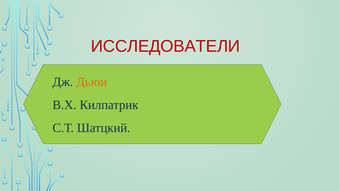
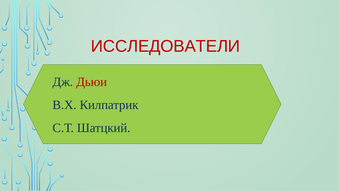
Дьюи colour: orange -> red (92, 82)
